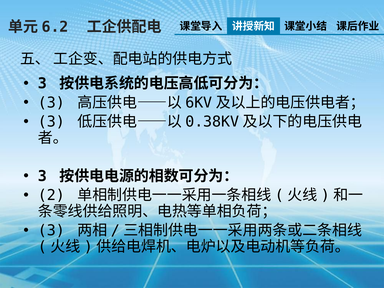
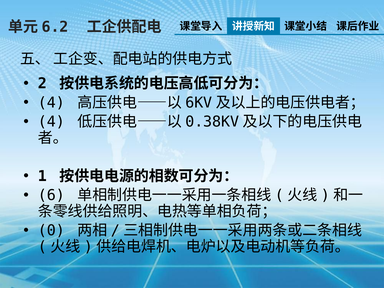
3: 3 -> 2 (42, 83)
3: 3 -> 4 (51, 103)
3: 3 -> 4 (51, 122)
3: 3 -> 1 (42, 176)
2: 2 -> 6 (51, 195)
3: 3 -> 0 (51, 230)
